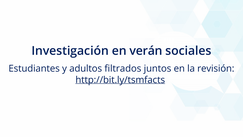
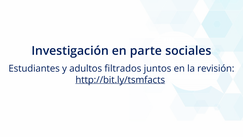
verán: verán -> parte (146, 51)
